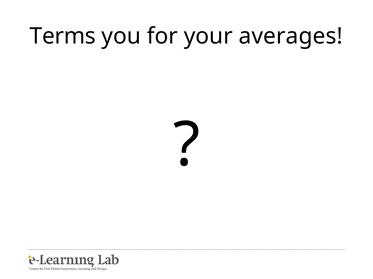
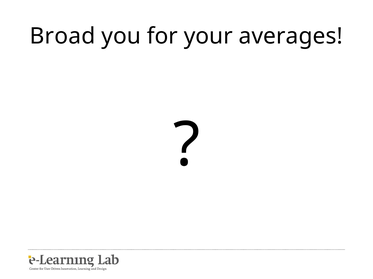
Terms: Terms -> Broad (62, 36)
